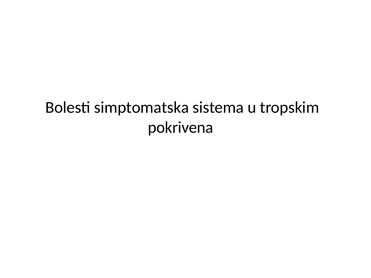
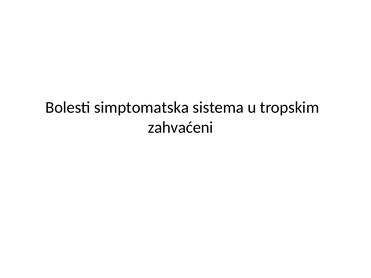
pokrivena: pokrivena -> zahvaćeni (181, 127)
